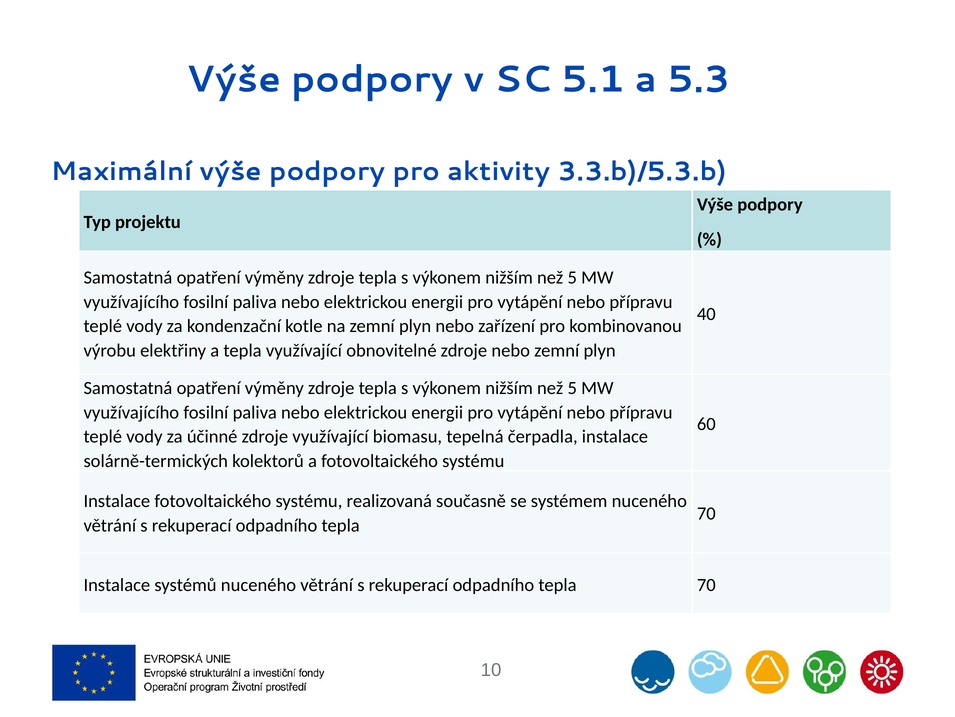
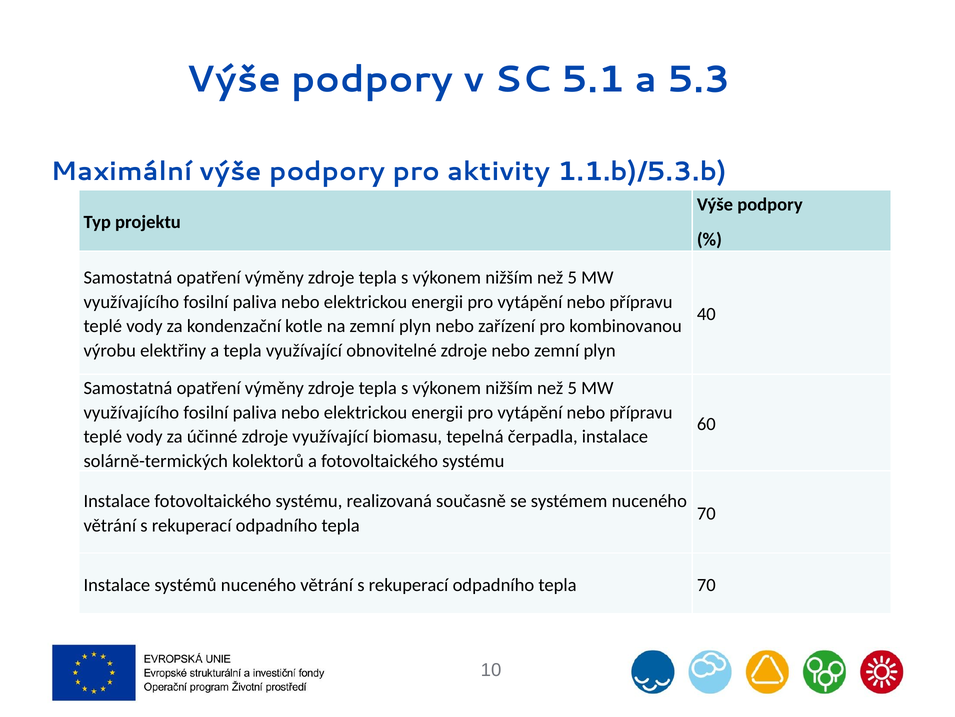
3.3.b)/5.3.b: 3.3.b)/5.3.b -> 1.1.b)/5.3.b (642, 171)
